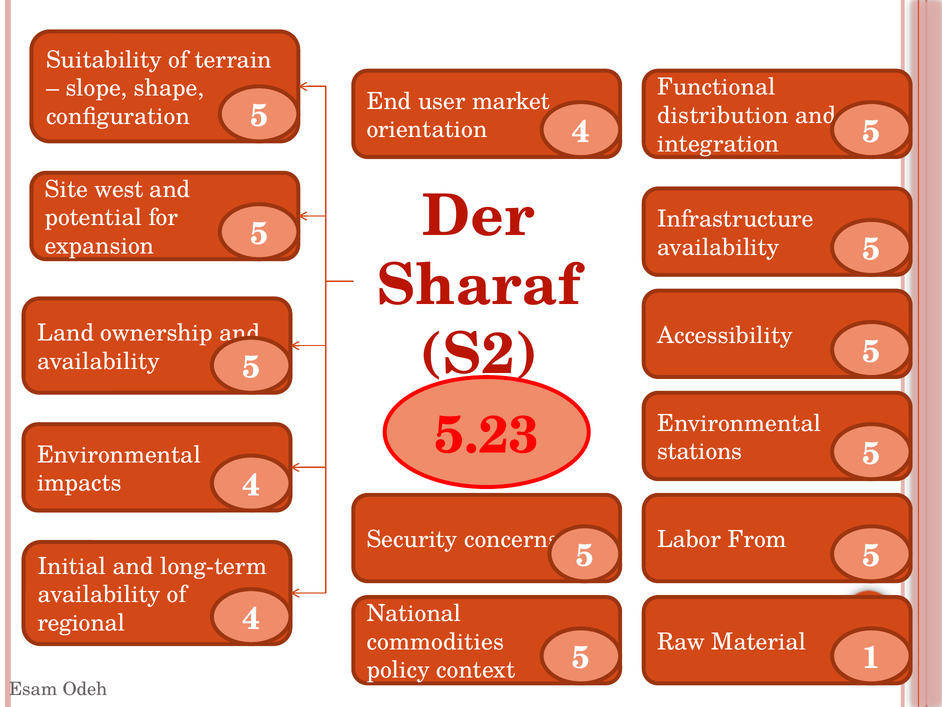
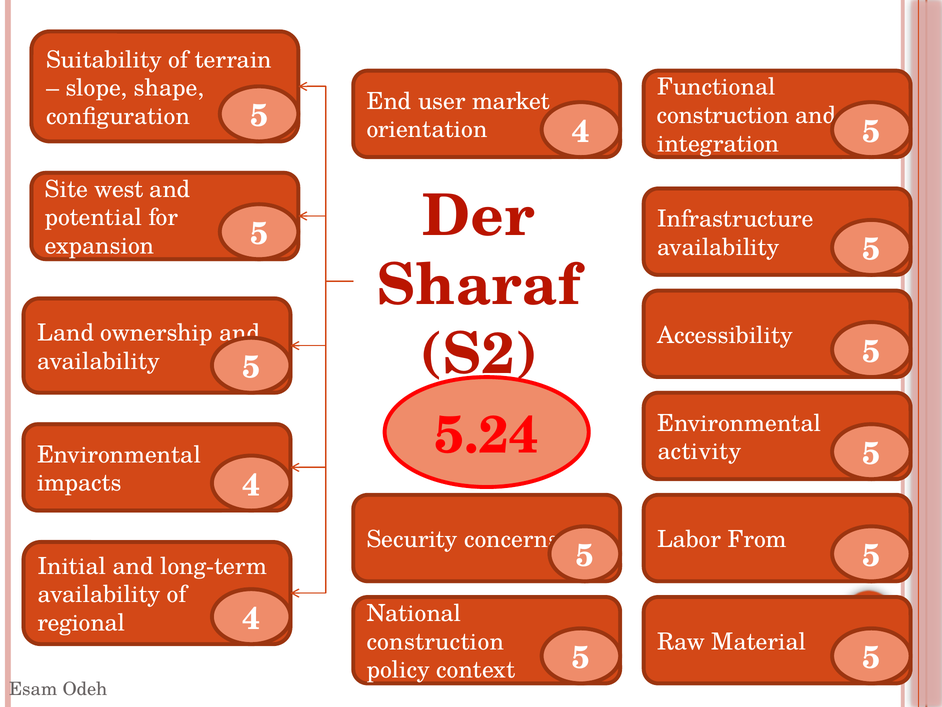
distribution: distribution -> construction (723, 115)
5.23: 5.23 -> 5.24 (487, 435)
stations: stations -> activity (699, 451)
commodities: commodities -> construction (435, 641)
1: 1 -> 5 (871, 658)
